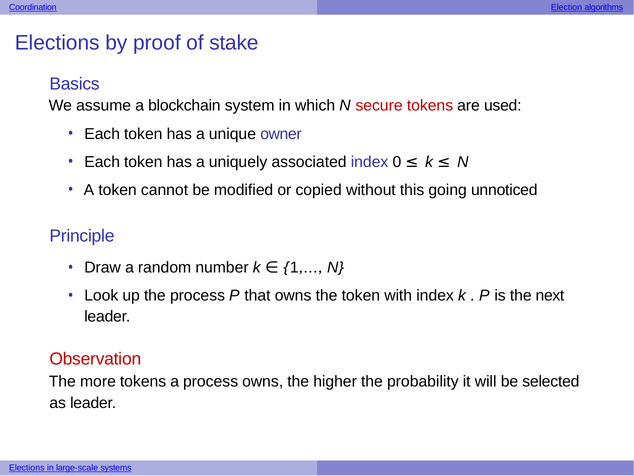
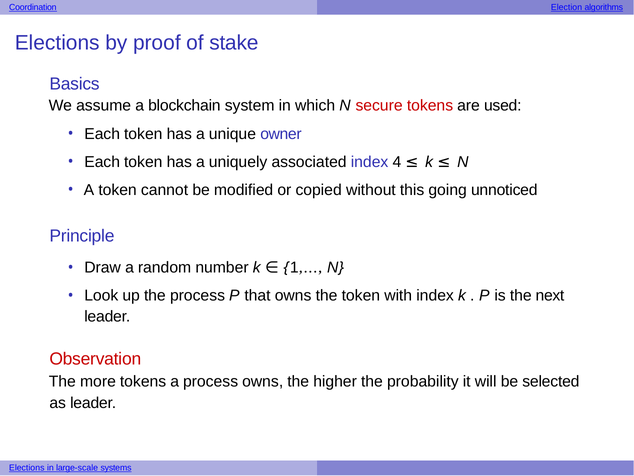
0: 0 -> 4 (397, 162)
